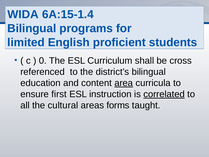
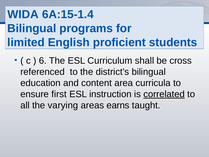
0: 0 -> 6 (43, 61)
area underline: present -> none (124, 83)
cultural: cultural -> varying (63, 105)
forms: forms -> earns (118, 105)
